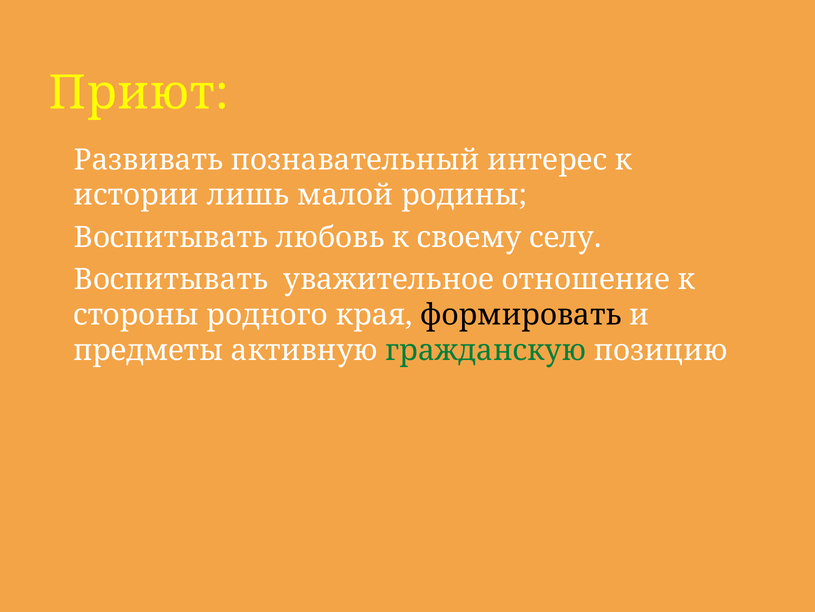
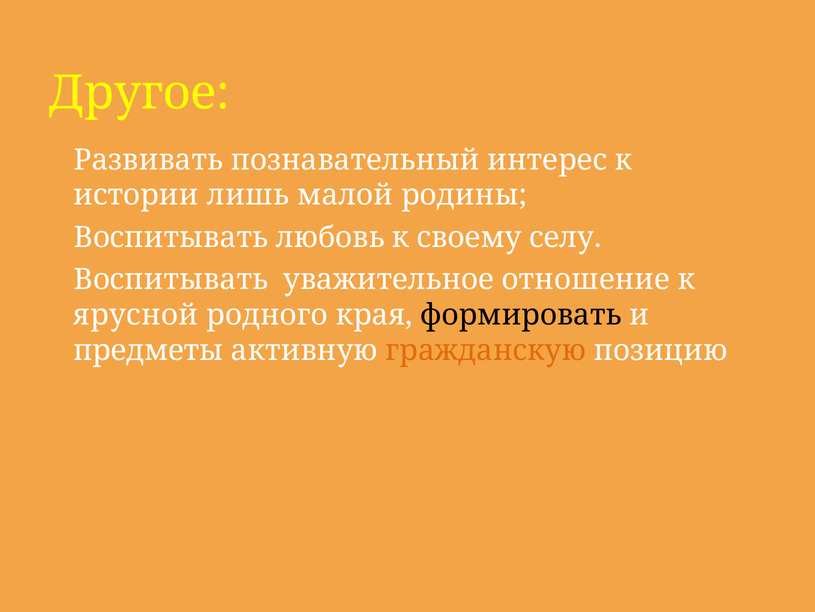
Приют: Приют -> Другое (139, 93)
стороны: стороны -> ярусной (136, 315)
гражданскую colour: green -> orange (486, 350)
